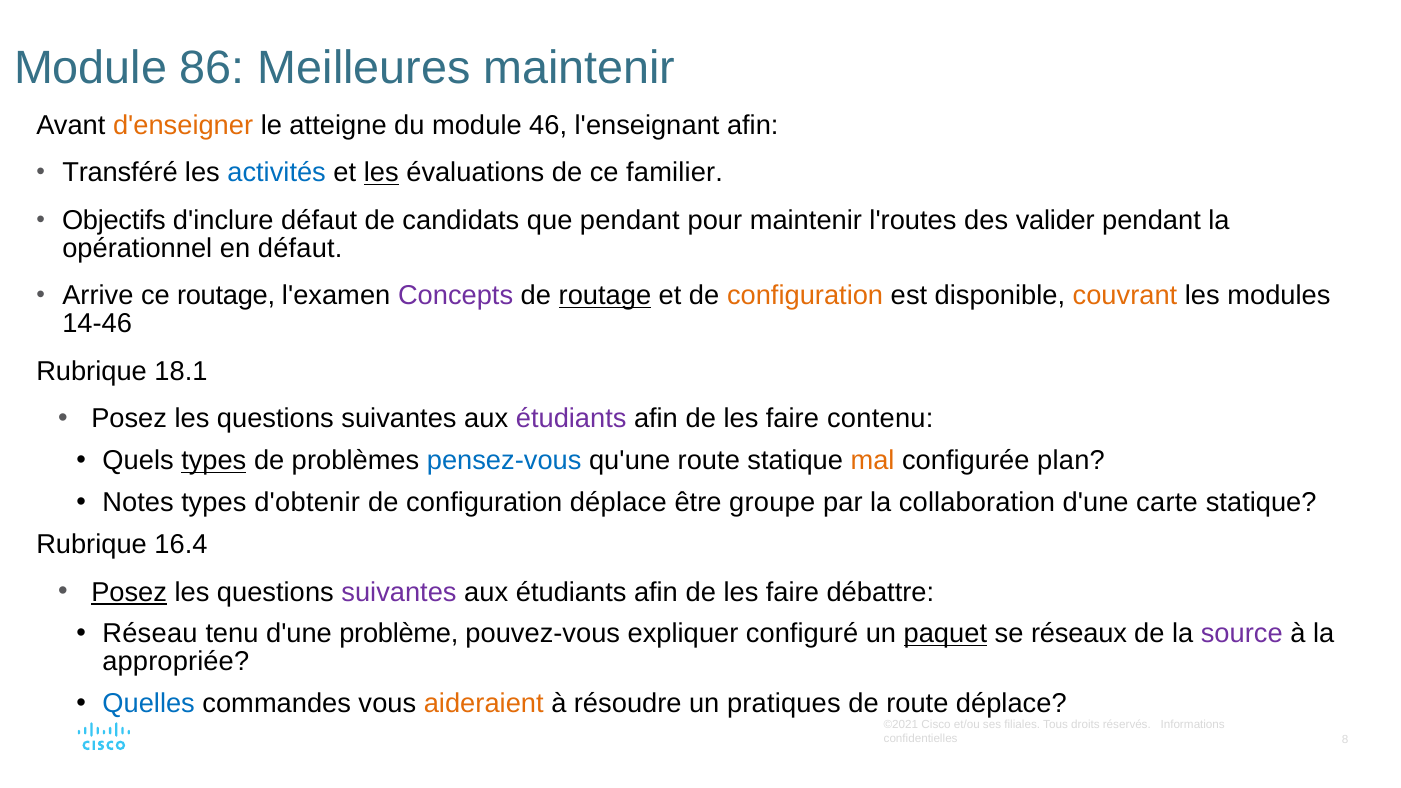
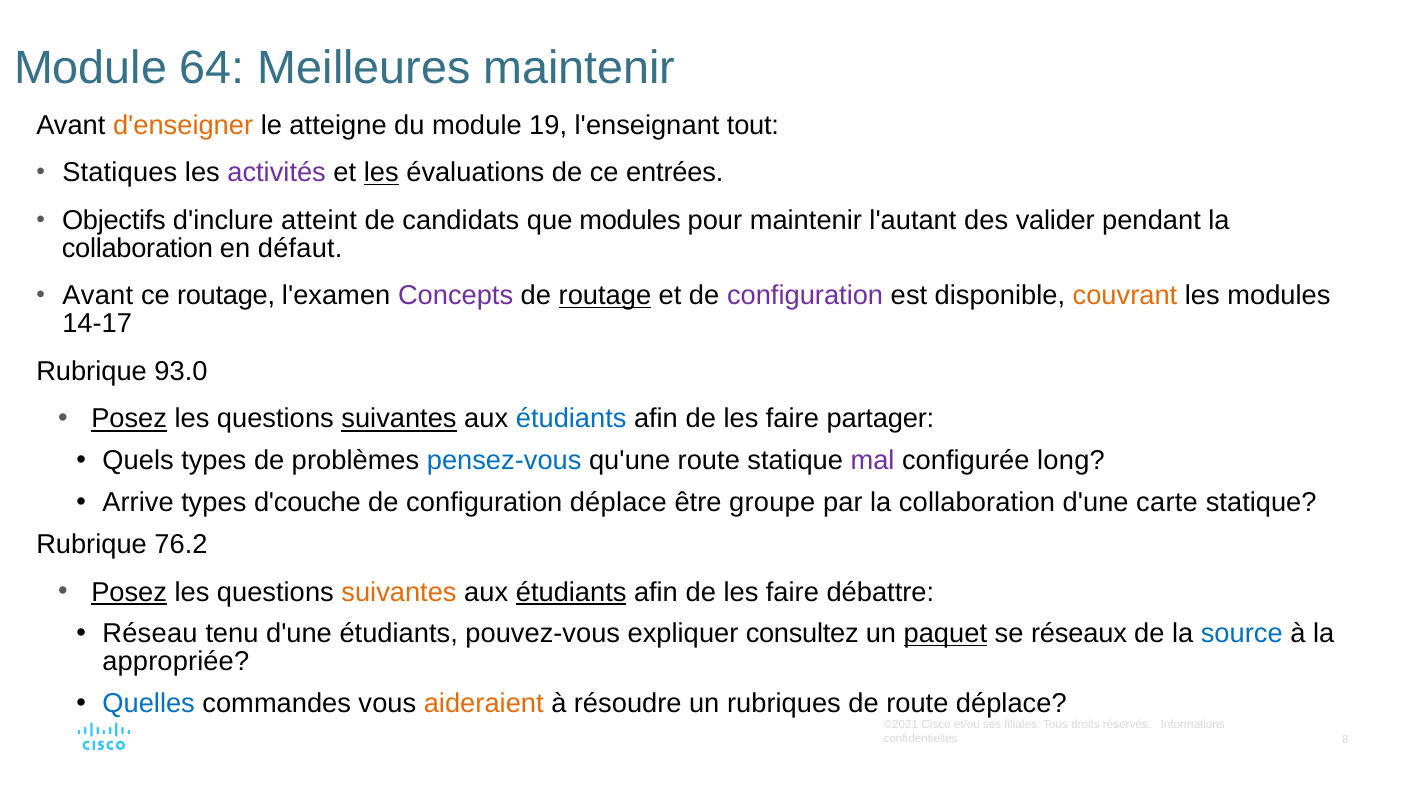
86: 86 -> 64 (212, 68)
46: 46 -> 19 (548, 125)
l'enseignant afin: afin -> tout (753, 125)
Transféré: Transféré -> Statiques (120, 173)
activités colour: blue -> purple (277, 173)
familier: familier -> entrées (675, 173)
d'inclure défaut: défaut -> atteint (319, 220)
que pendant: pendant -> modules (630, 220)
l'routes: l'routes -> l'autant (913, 220)
opérationnel: opérationnel -> collaboration (137, 248)
Arrive: Arrive -> Avant (98, 296)
configuration colour: orange -> purple (805, 296)
14-46: 14-46 -> 14-17 (97, 324)
18.1: 18.1 -> 93.0 (181, 371)
Posez underline: none -> present (129, 419)
suivantes underline: none -> present (399, 419)
étudiants colour: purple -> blue (571, 419)
contenu: contenu -> partager (880, 419)
types underline: present -> none (214, 461)
mal colour: orange -> purple (873, 461)
plan: plan -> long (1071, 461)
Notes: Notes -> Arrive (138, 503)
d'obtenir: d'obtenir -> d'couche (307, 503)
16.4: 16.4 -> 76.2 (181, 544)
suivantes colour: purple -> orange (399, 592)
étudiants underline: none -> present (571, 592)
d'une problème: problème -> étudiants (399, 634)
configuré: configuré -> consultez (802, 634)
source colour: purple -> blue (1242, 634)
pratiques: pratiques -> rubriques (784, 704)
